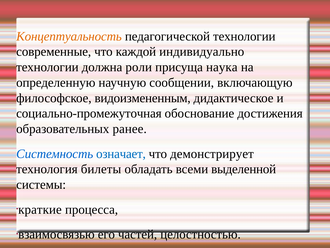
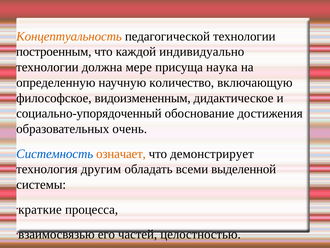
современные: современные -> построенным (54, 52)
роли: роли -> мере (139, 67)
сообщении: сообщении -> количество (182, 82)
социально-промежуточная: социально-промежуточная -> социально-упорядоченный (89, 113)
ранее: ранее -> очень (130, 129)
означает colour: blue -> orange (121, 153)
билеты: билеты -> другим (101, 169)
